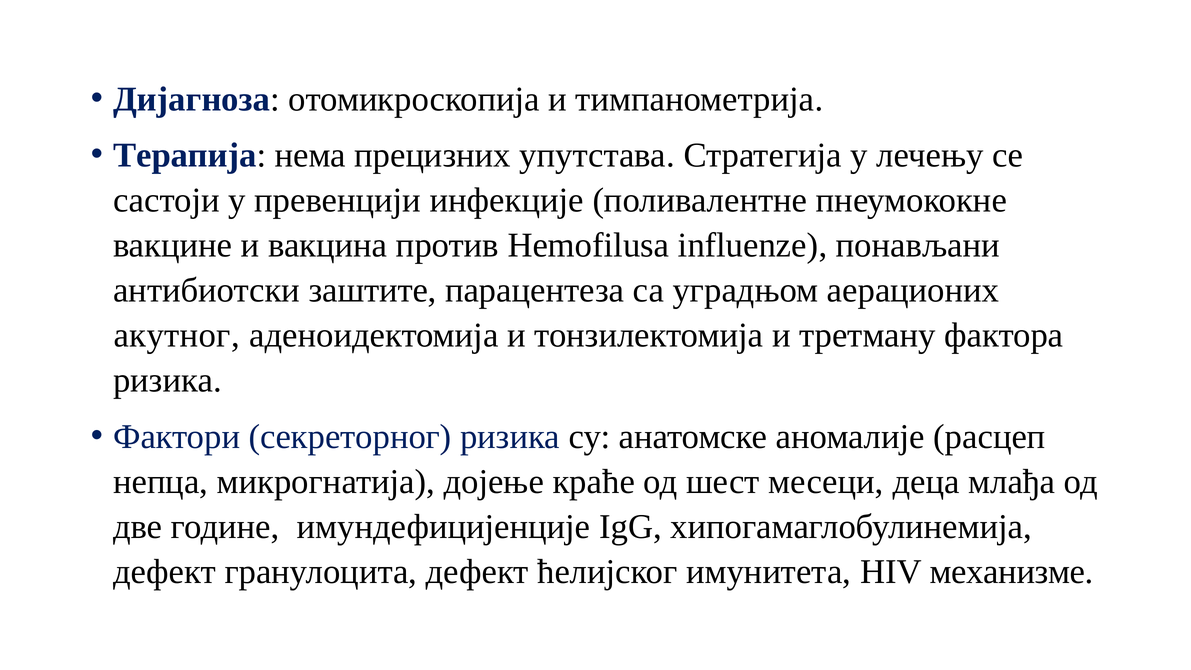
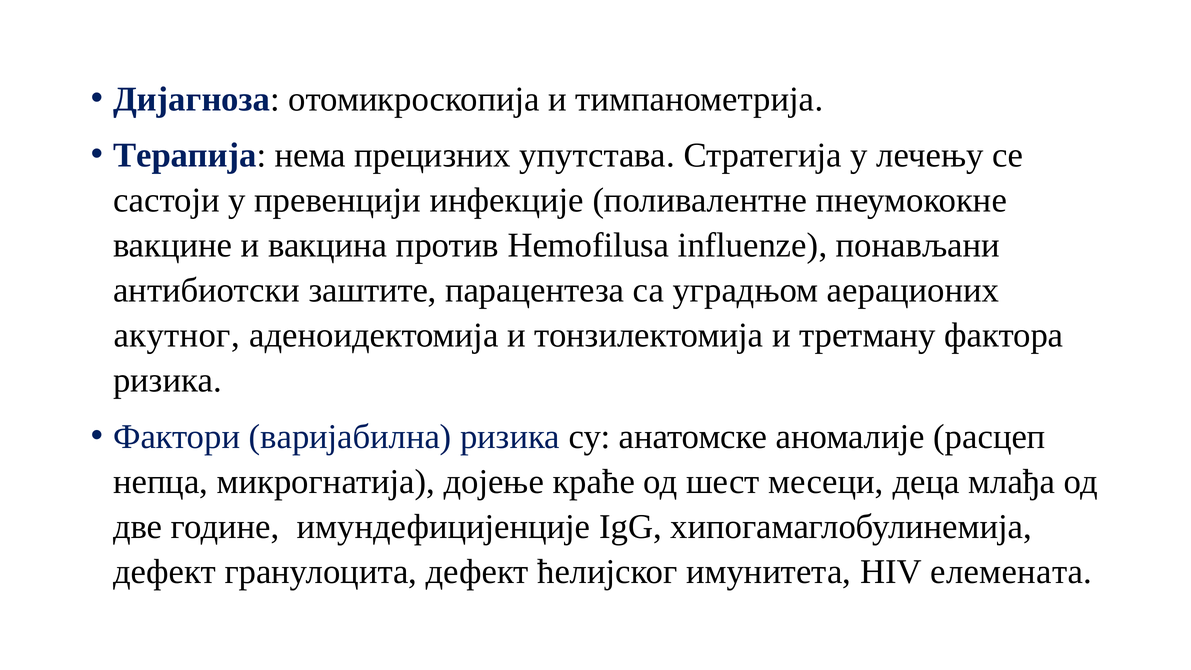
секреторног: секреторног -> варијабилна (350, 437)
механизме: механизме -> елемената (1011, 572)
